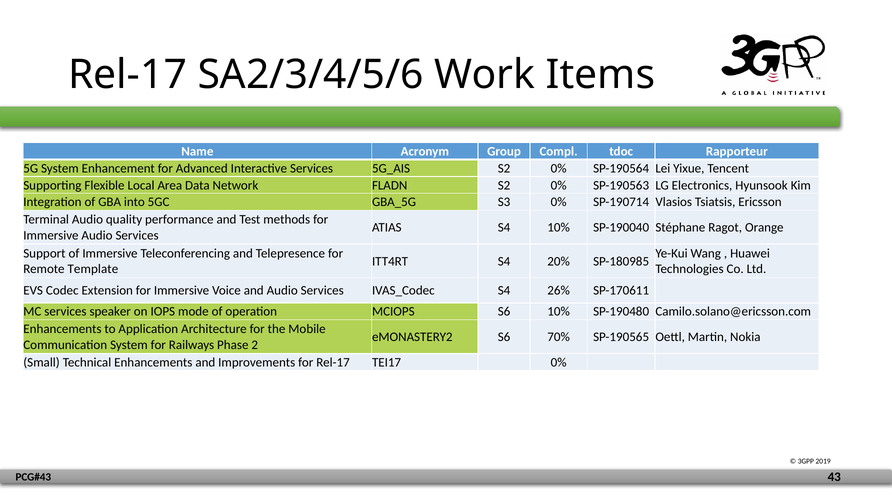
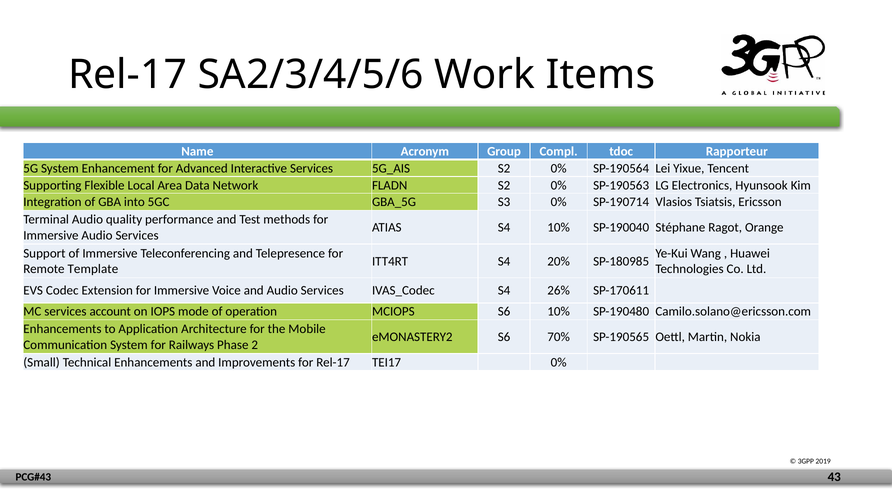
speaker: speaker -> account (110, 312)
